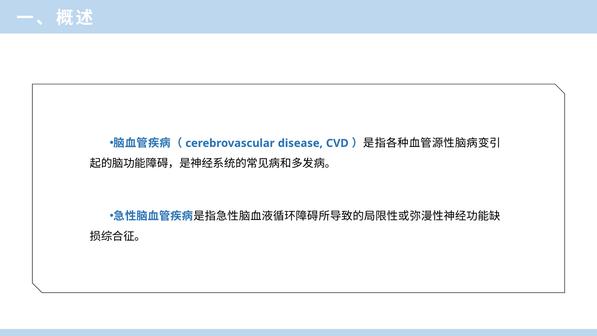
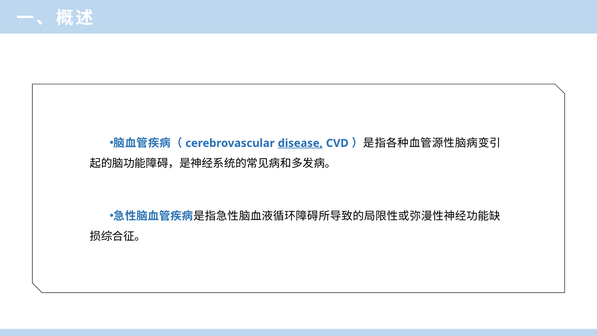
disease underline: none -> present (300, 143)
